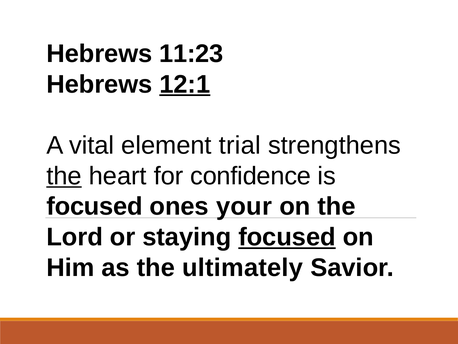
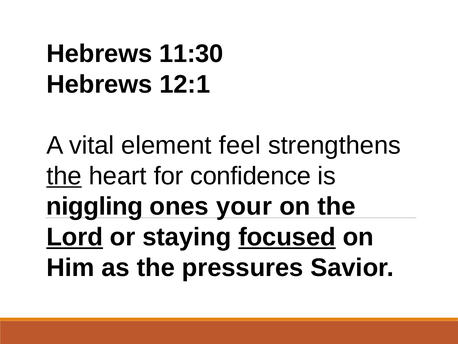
11:23: 11:23 -> 11:30 (191, 54)
12:1 underline: present -> none (185, 84)
trial: trial -> feel (240, 145)
focused: focused -> niggling (95, 206)
Lord underline: none -> present (75, 237)
ultimately: ultimately -> pressures (243, 267)
